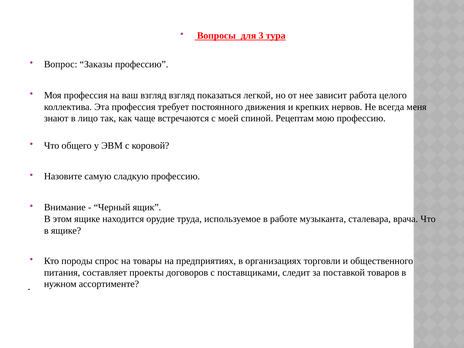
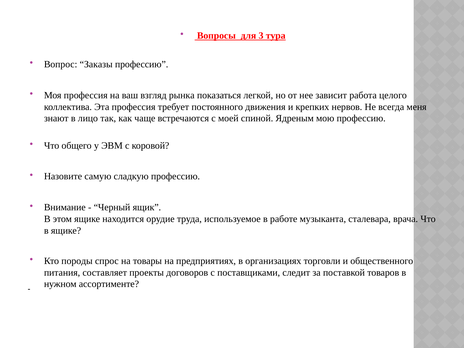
взгляд взгляд: взгляд -> рынка (182, 95)
Рецептам: Рецептам -> Ядреным (295, 118)
